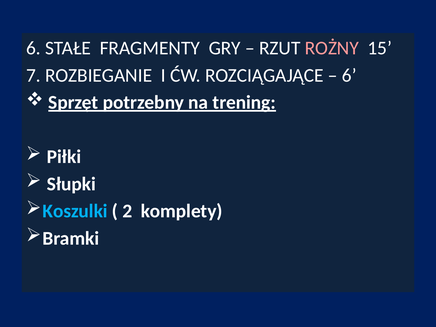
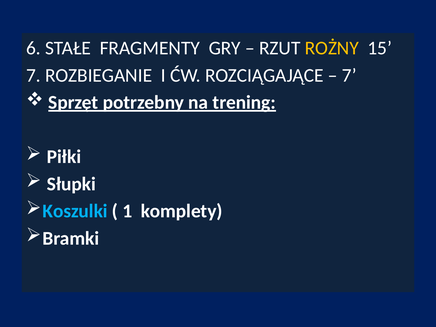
ROŻNY colour: pink -> yellow (332, 48)
6: 6 -> 7 (349, 75)
2: 2 -> 1 (127, 211)
